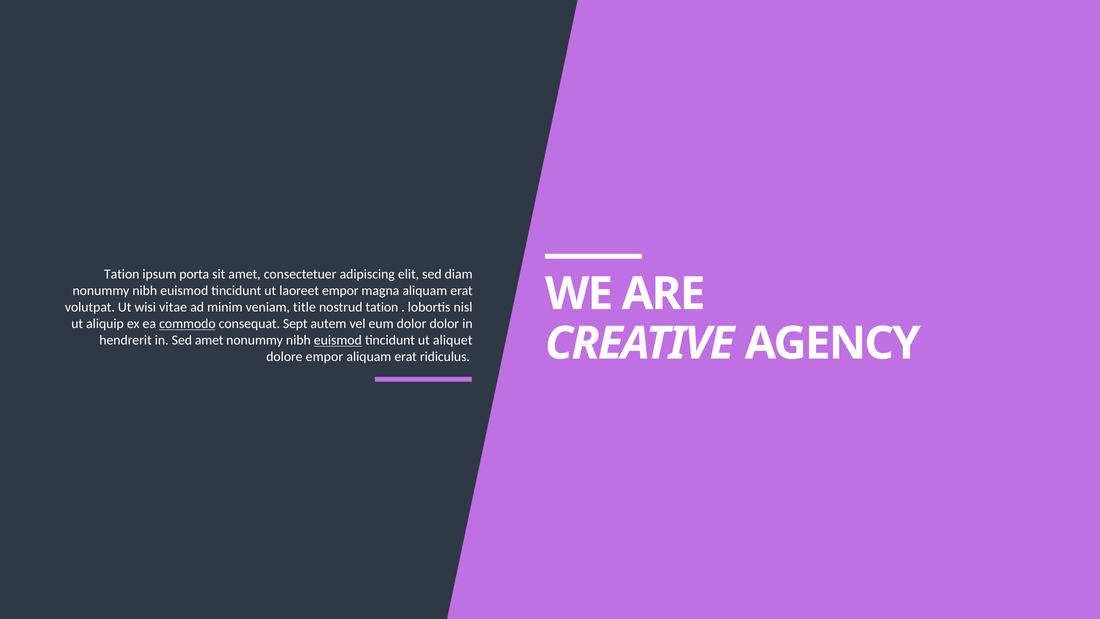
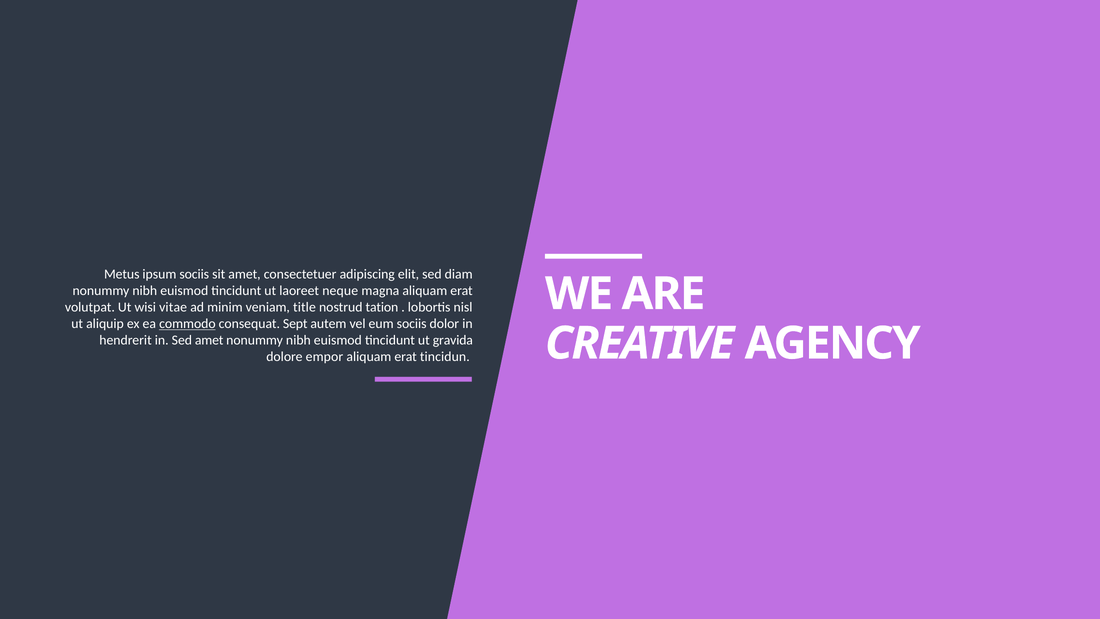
Tation: Tation -> Metus (122, 274)
ipsum porta: porta -> sociis (194, 274)
laoreet empor: empor -> neque (340, 291)
eum dolor: dolor -> sociis (412, 324)
euismod underline: present -> none (338, 340)
aliquet: aliquet -> gravida (453, 340)
ridiculus: ridiculus -> tincidun (445, 357)
